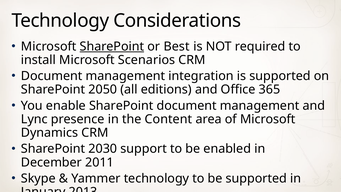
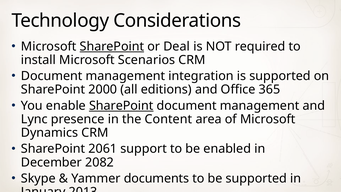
Best: Best -> Deal (177, 46)
2050: 2050 -> 2000 (103, 89)
SharePoint underline: none -> present (121, 106)
2030: 2030 -> 2061 (103, 149)
2011: 2011 -> 2082 (100, 162)
Yammer technology: technology -> documents (156, 178)
